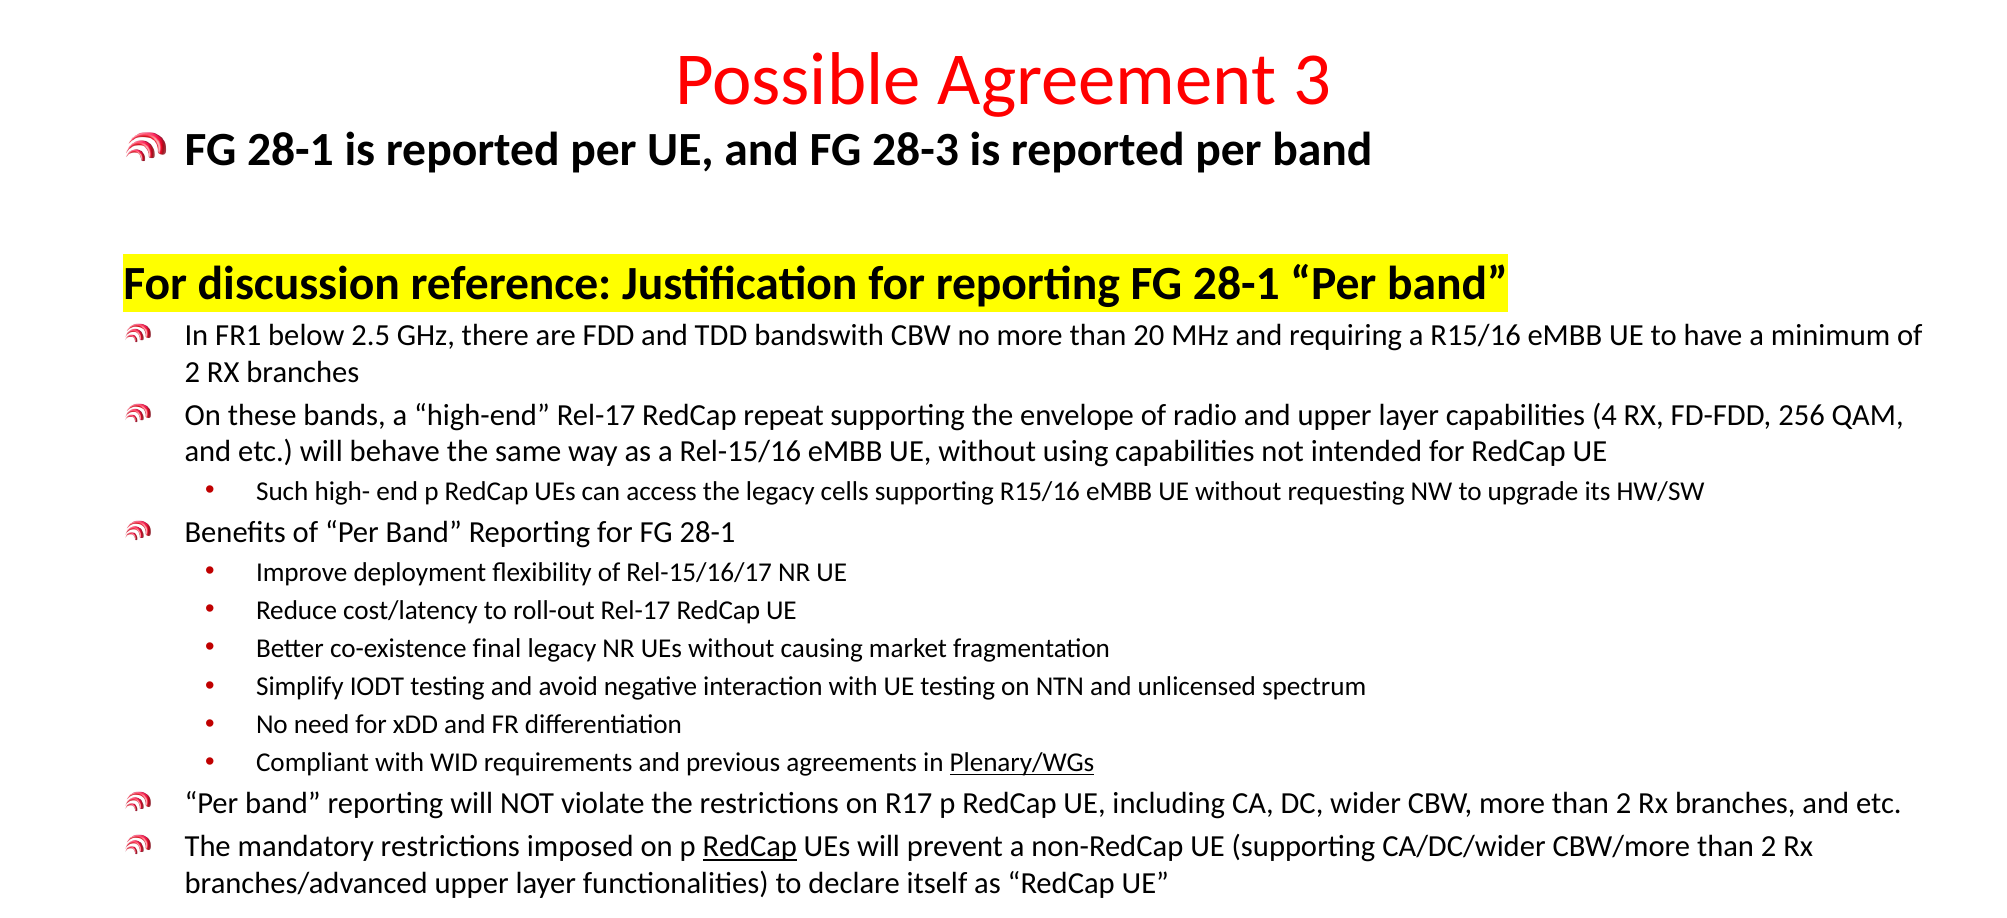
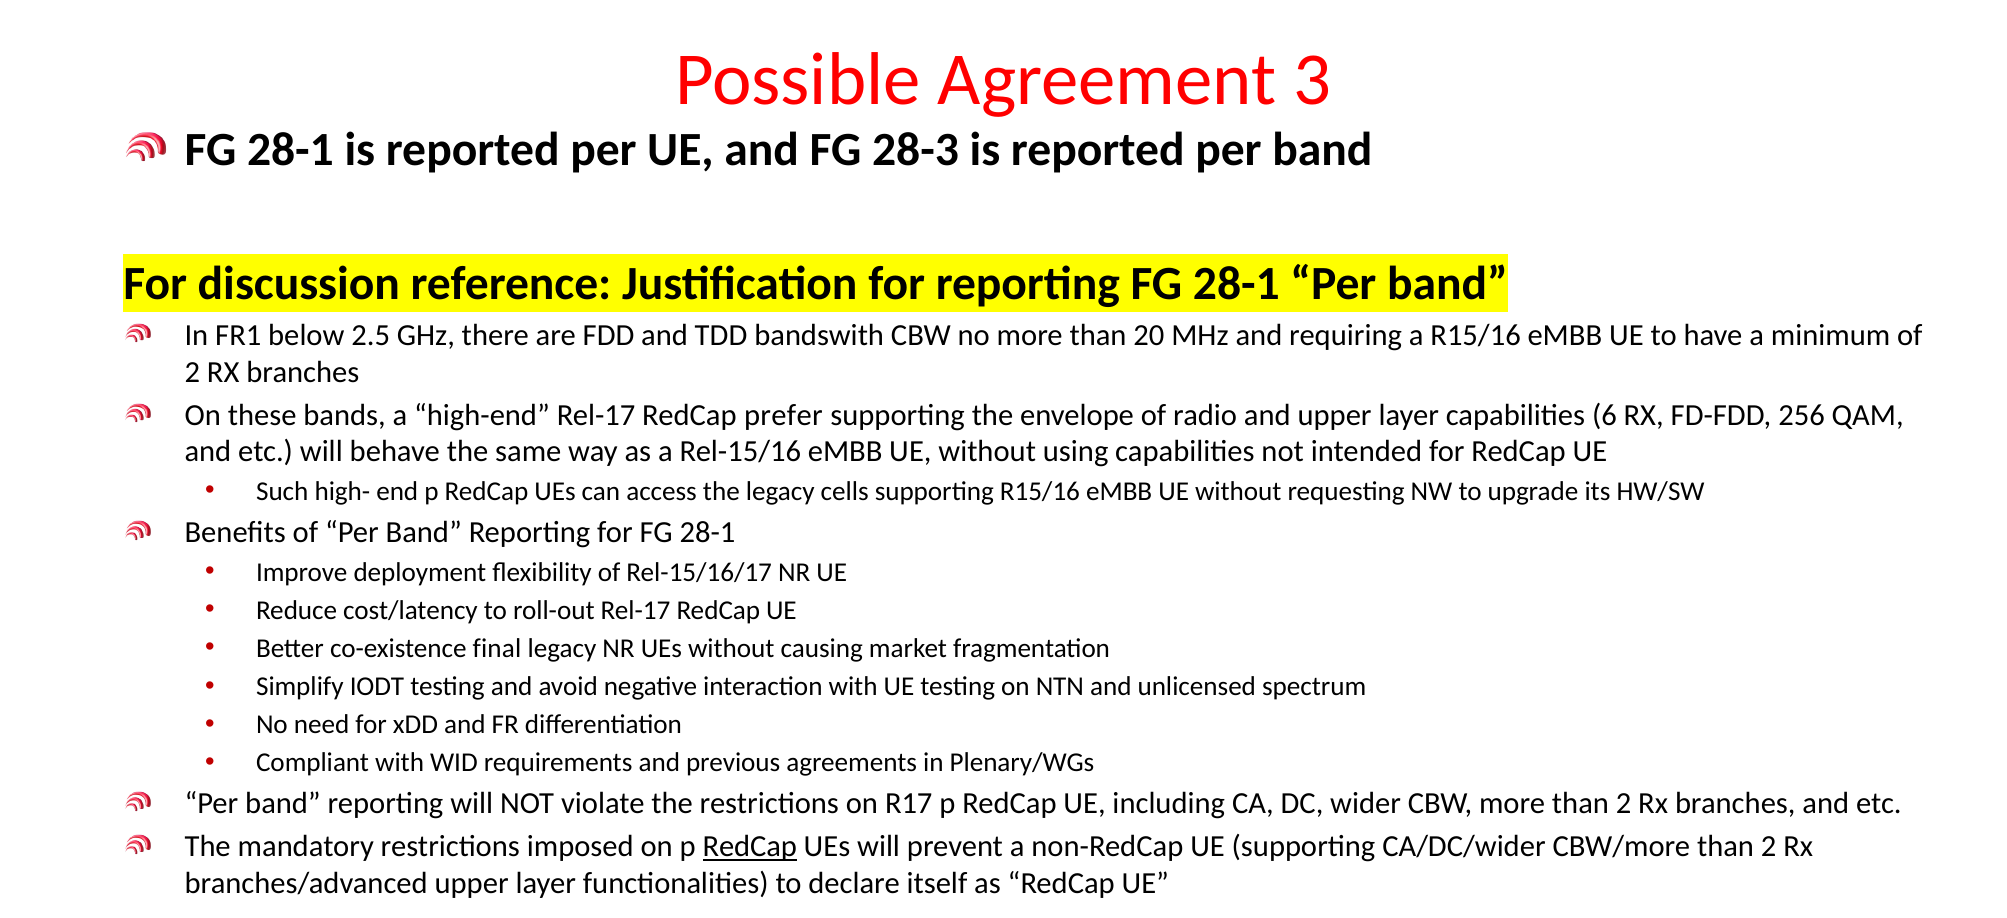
repeat: repeat -> prefer (783, 415)
4: 4 -> 6 (1604, 415)
Plenary/WGs underline: present -> none (1022, 763)
